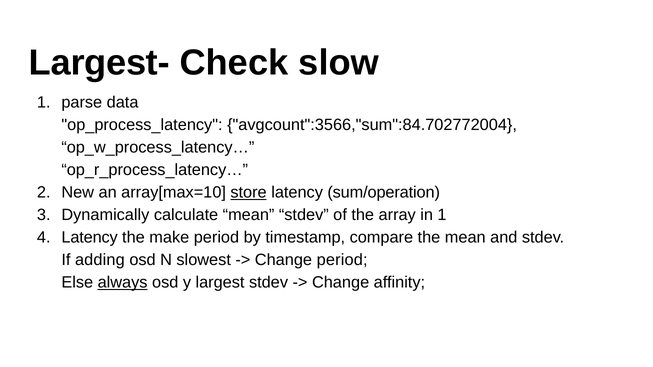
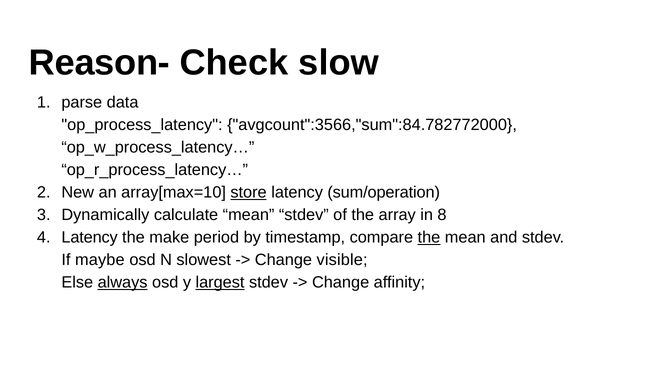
Largest-: Largest- -> Reason- (99, 63)
avgcount":3566,"sum":84.702772004: avgcount":3566,"sum":84.702772004 -> avgcount":3566,"sum":84.782772000 (372, 125)
in 1: 1 -> 8 (442, 215)
the underline: none -> present (429, 238)
adding: adding -> maybe (100, 260)
Change period: period -> visible (342, 260)
largest underline: none -> present (220, 283)
